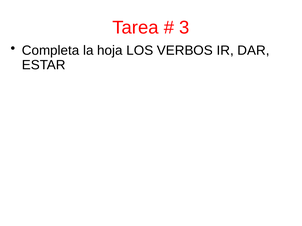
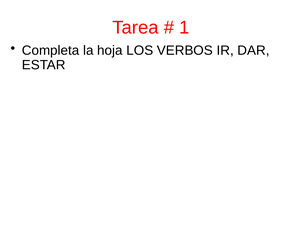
3: 3 -> 1 (184, 28)
